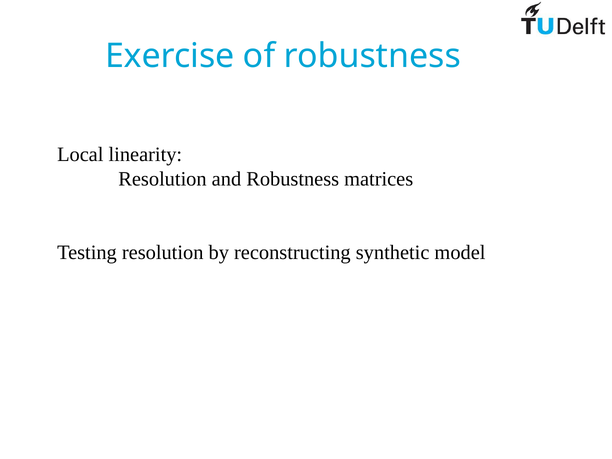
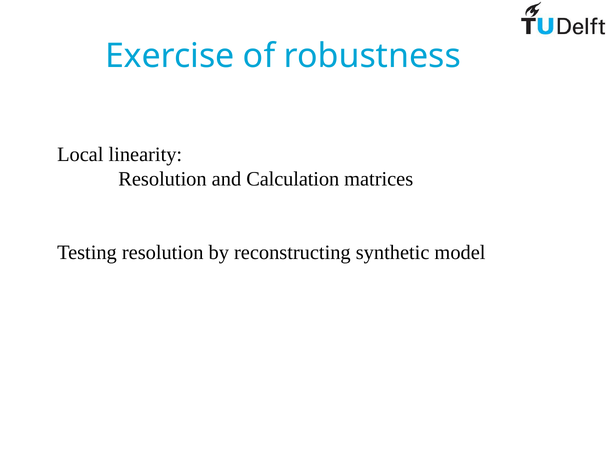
and Robustness: Robustness -> Calculation (293, 179)
